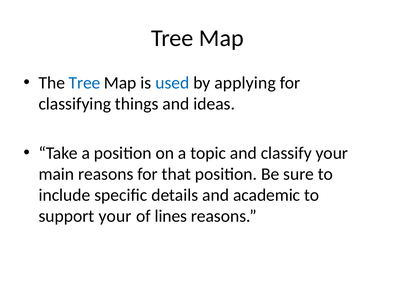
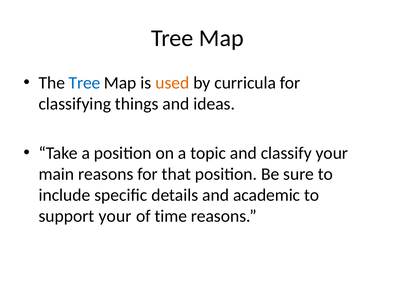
used colour: blue -> orange (172, 83)
applying: applying -> curricula (245, 83)
lines: lines -> time (171, 216)
